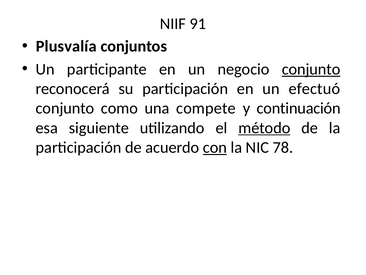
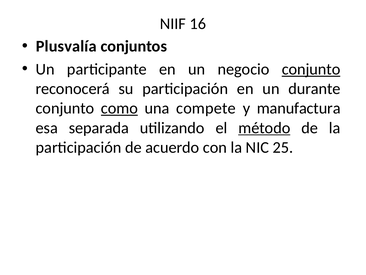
91: 91 -> 16 (198, 24)
efectuó: efectuó -> durante (314, 89)
como underline: none -> present (119, 108)
continuación: continuación -> manufactura (299, 108)
siguiente: siguiente -> separada (99, 128)
con underline: present -> none (215, 147)
78: 78 -> 25 (283, 147)
